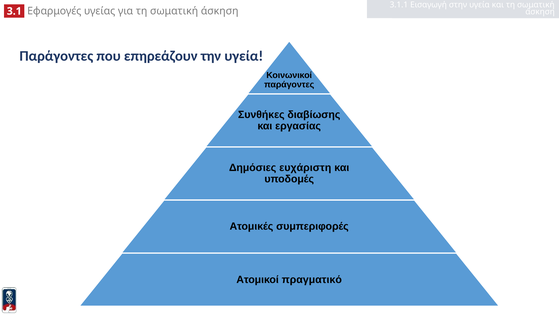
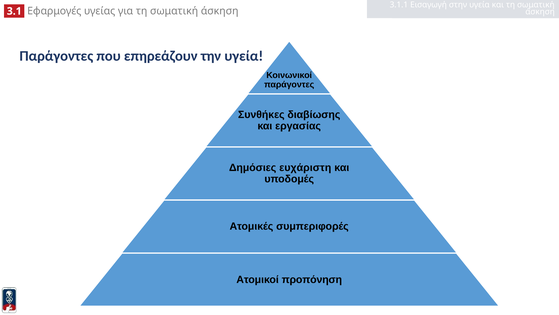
πραγματικό: πραγματικό -> προπόνηση (312, 279)
